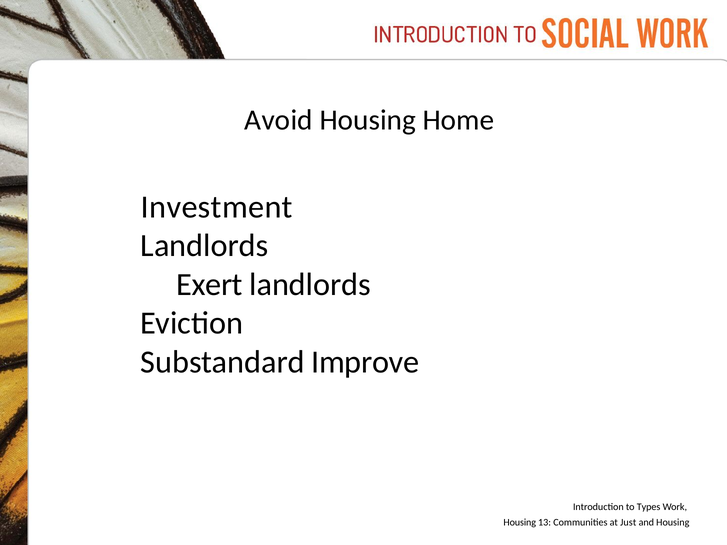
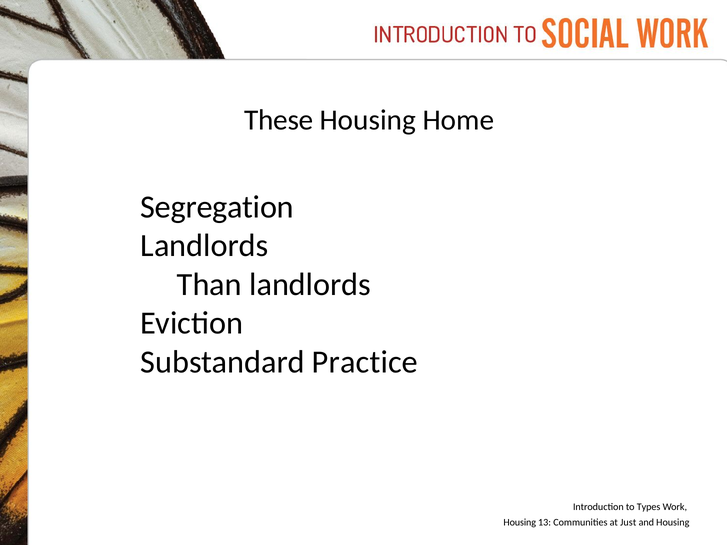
Avoid: Avoid -> These (279, 120)
Investment: Investment -> Segregation (217, 207)
Exert: Exert -> Than (209, 285)
Improve: Improve -> Practice (365, 362)
